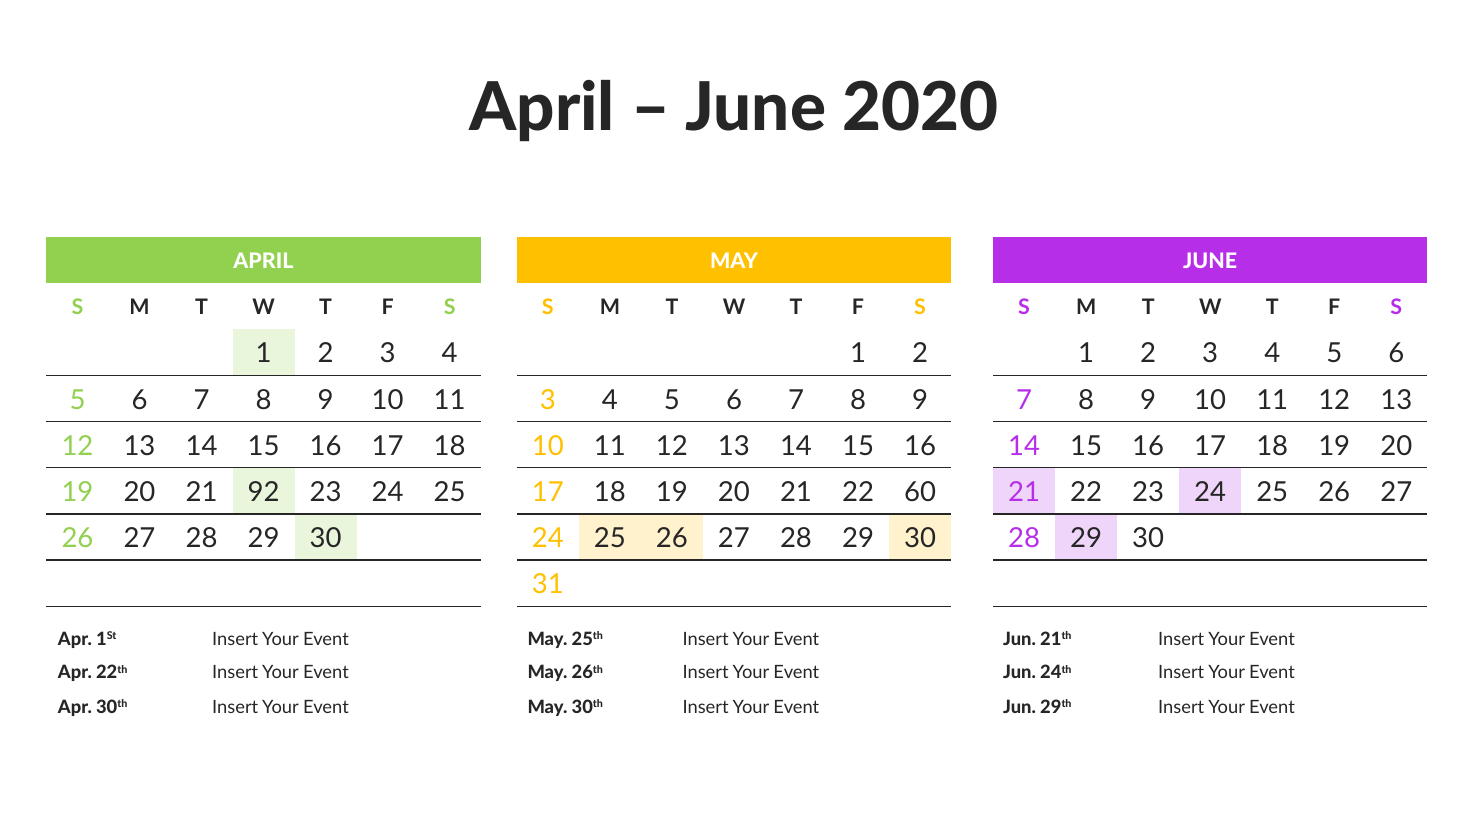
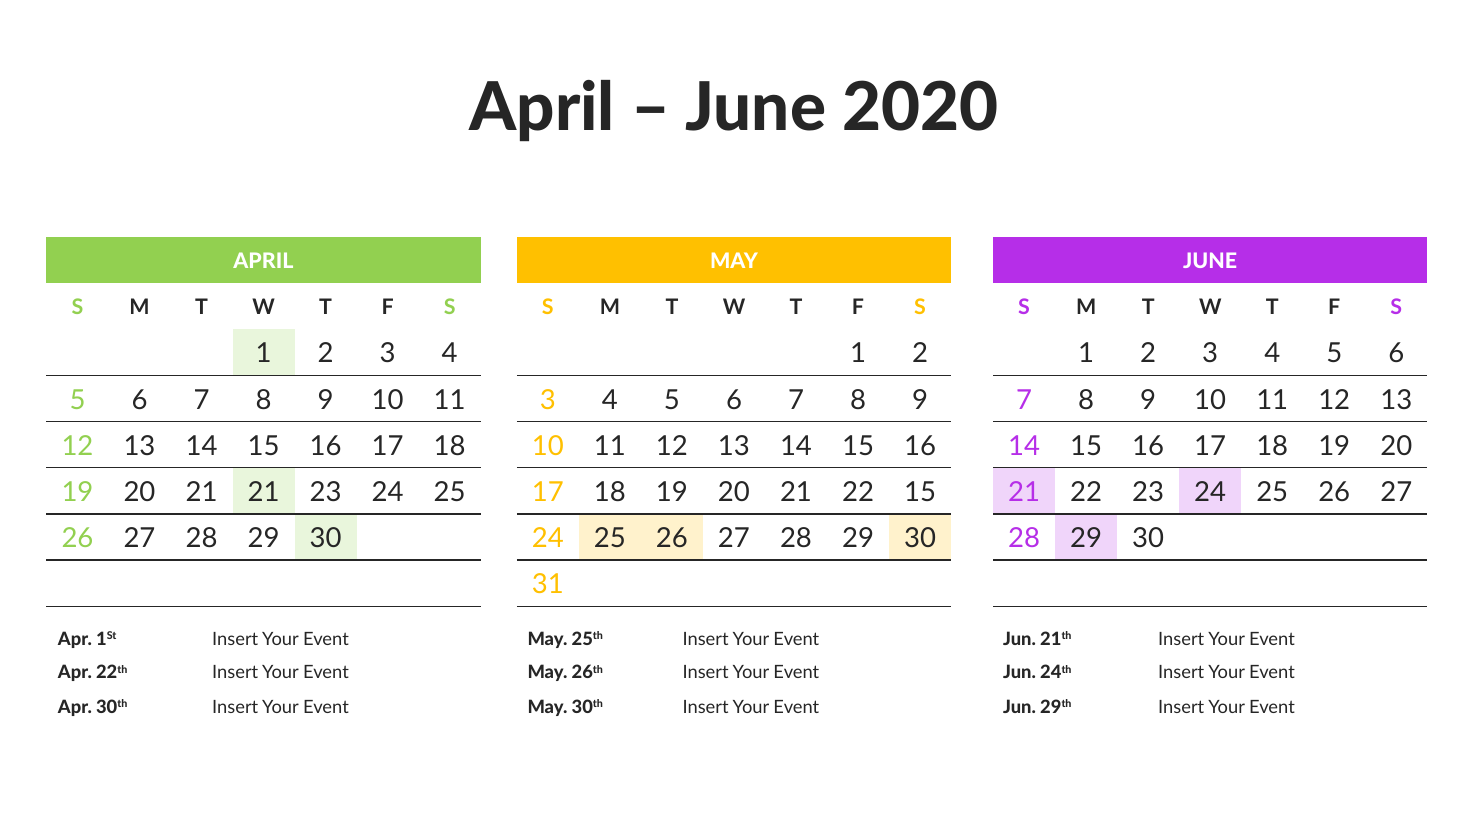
21 92: 92 -> 21 (264, 492)
22 60: 60 -> 15 (920, 492)
